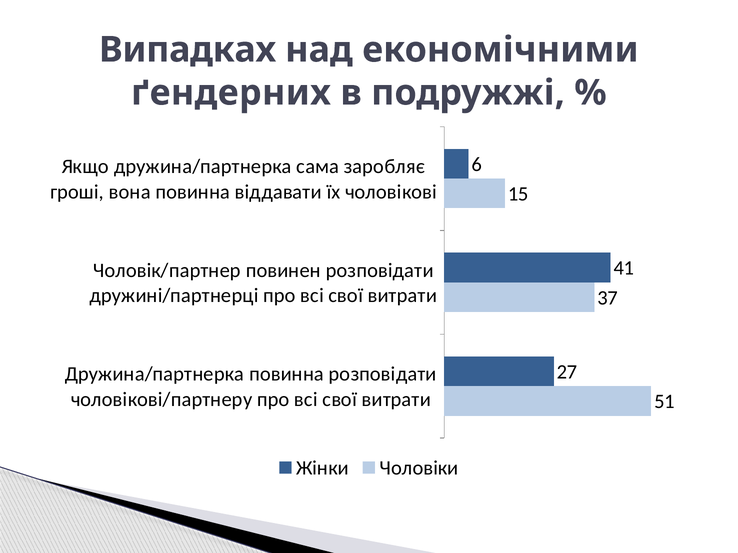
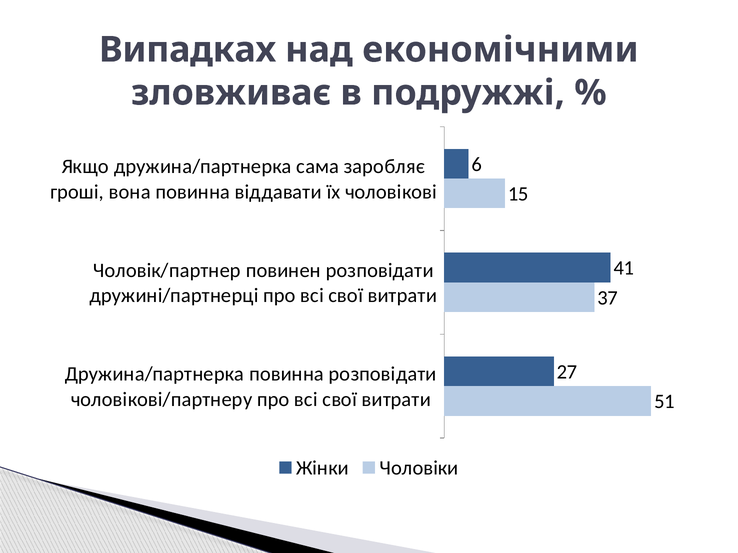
ґендерних: ґендерних -> зловживає (231, 93)
